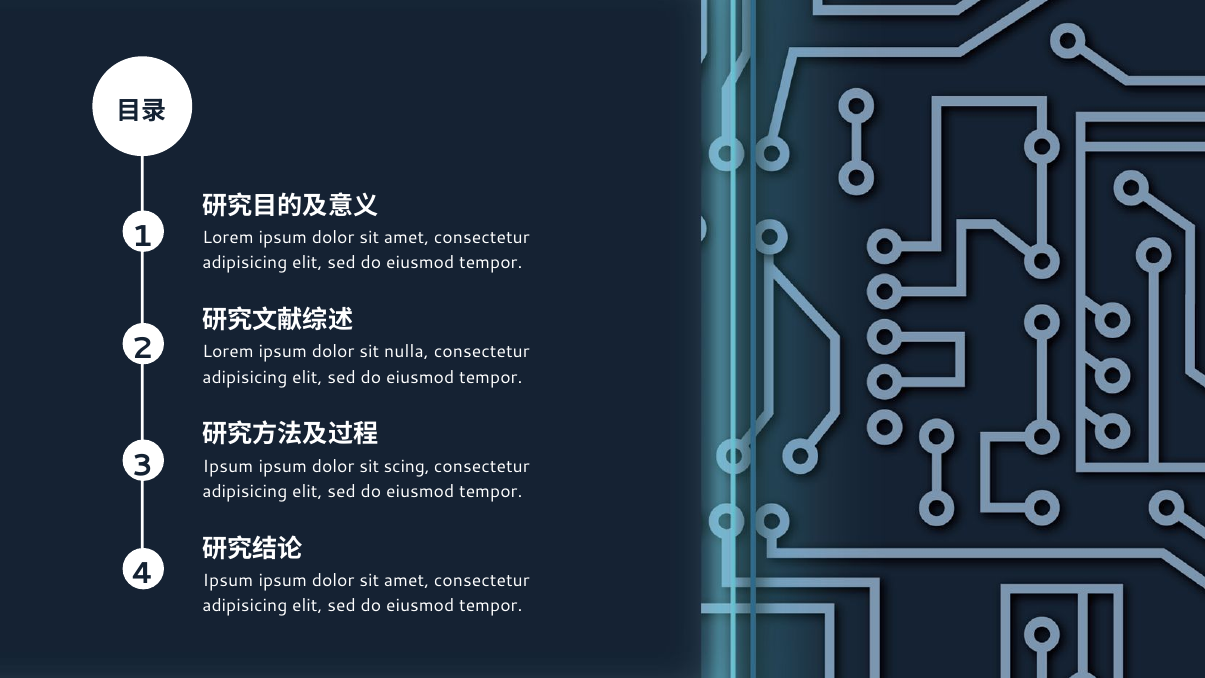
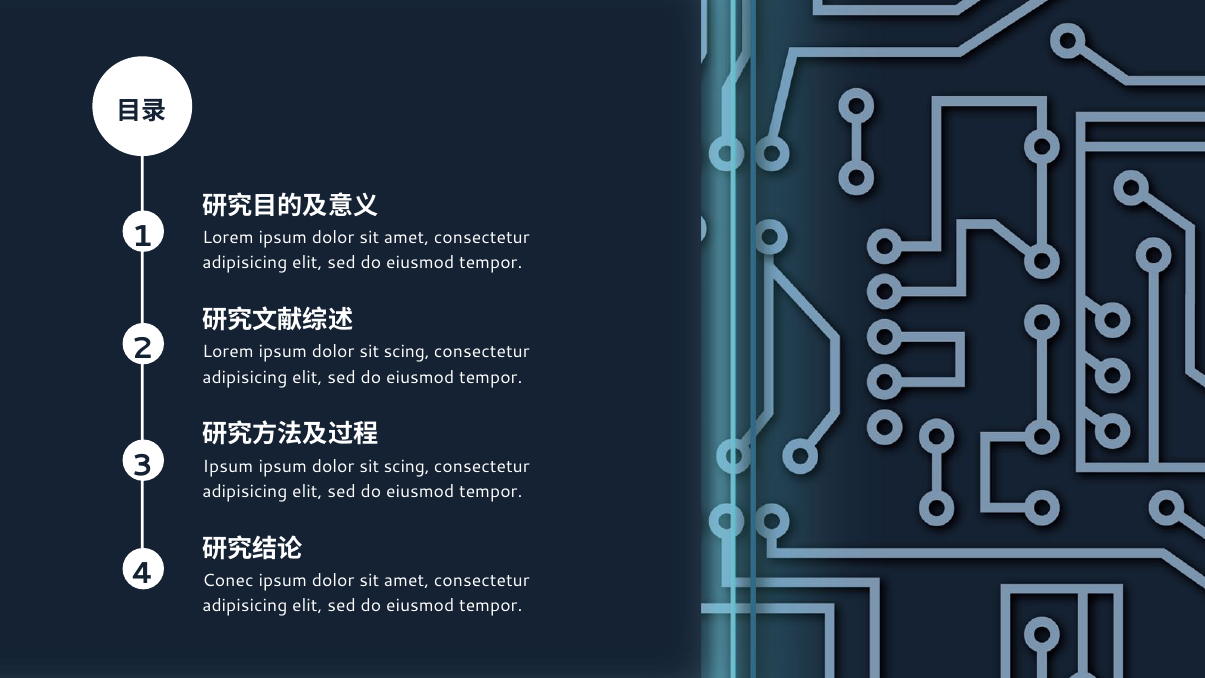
nulla: nulla -> scing (407, 352)
Ipsum: Ipsum -> Conec (228, 581)
